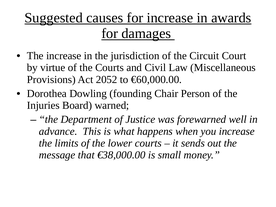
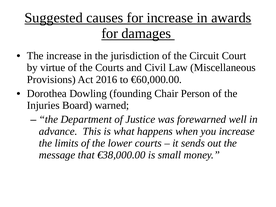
2052: 2052 -> 2016 (107, 79)
